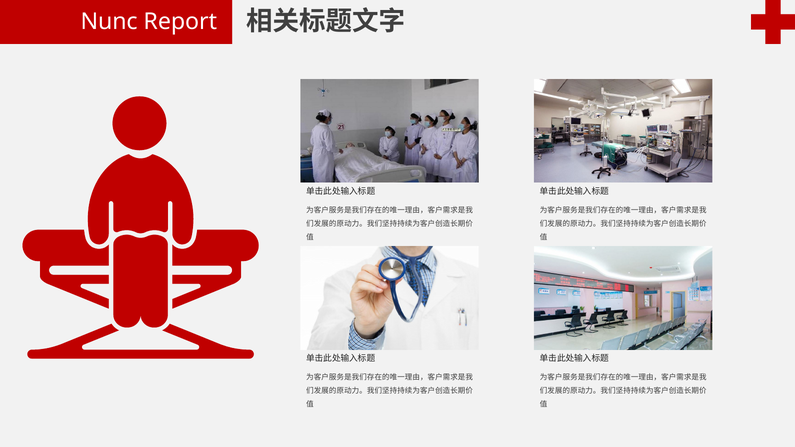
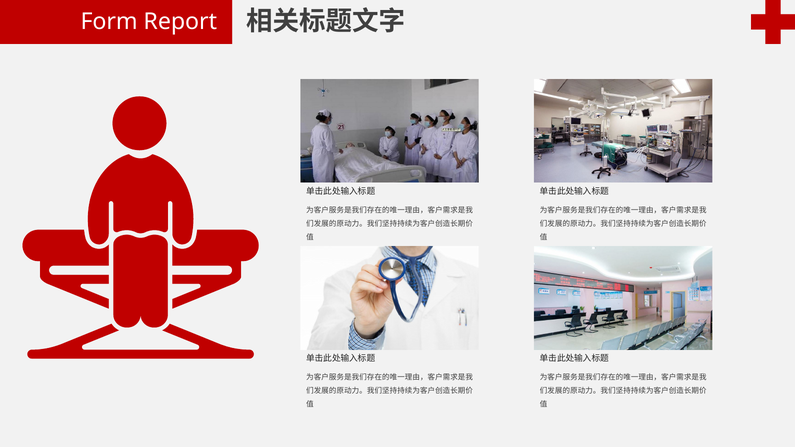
Nunc: Nunc -> Form (109, 22)
